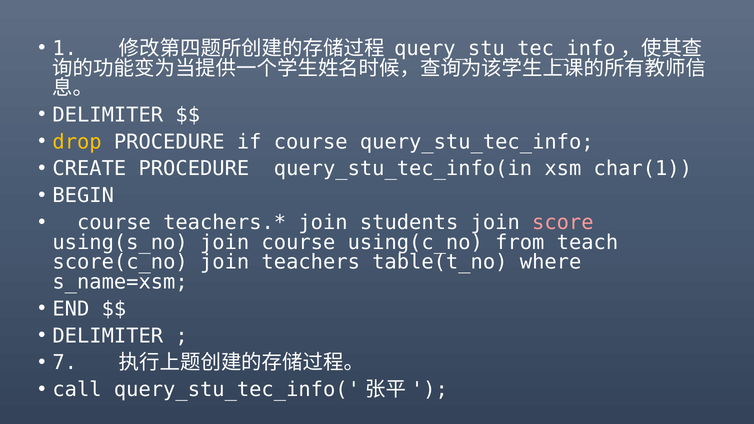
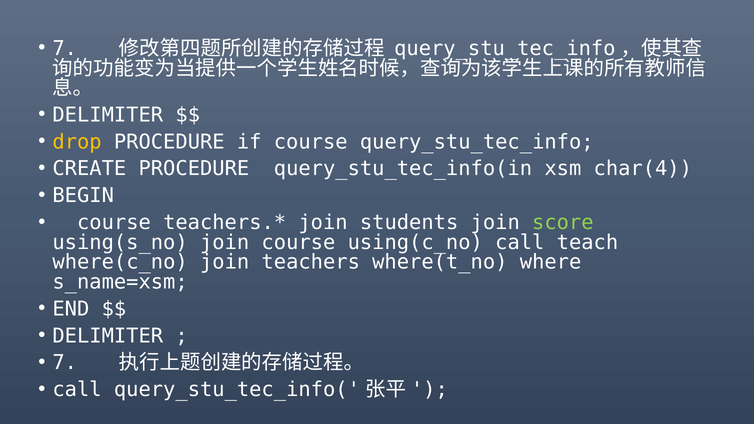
1: 1 -> 7 (65, 48)
char(1: char(1 -> char(4 (643, 169)
score colour: pink -> light green (563, 223)
using(c_no from: from -> call (520, 242)
score(c_no: score(c_no -> where(c_no (120, 262)
table(t_no: table(t_no -> where(t_no (440, 262)
